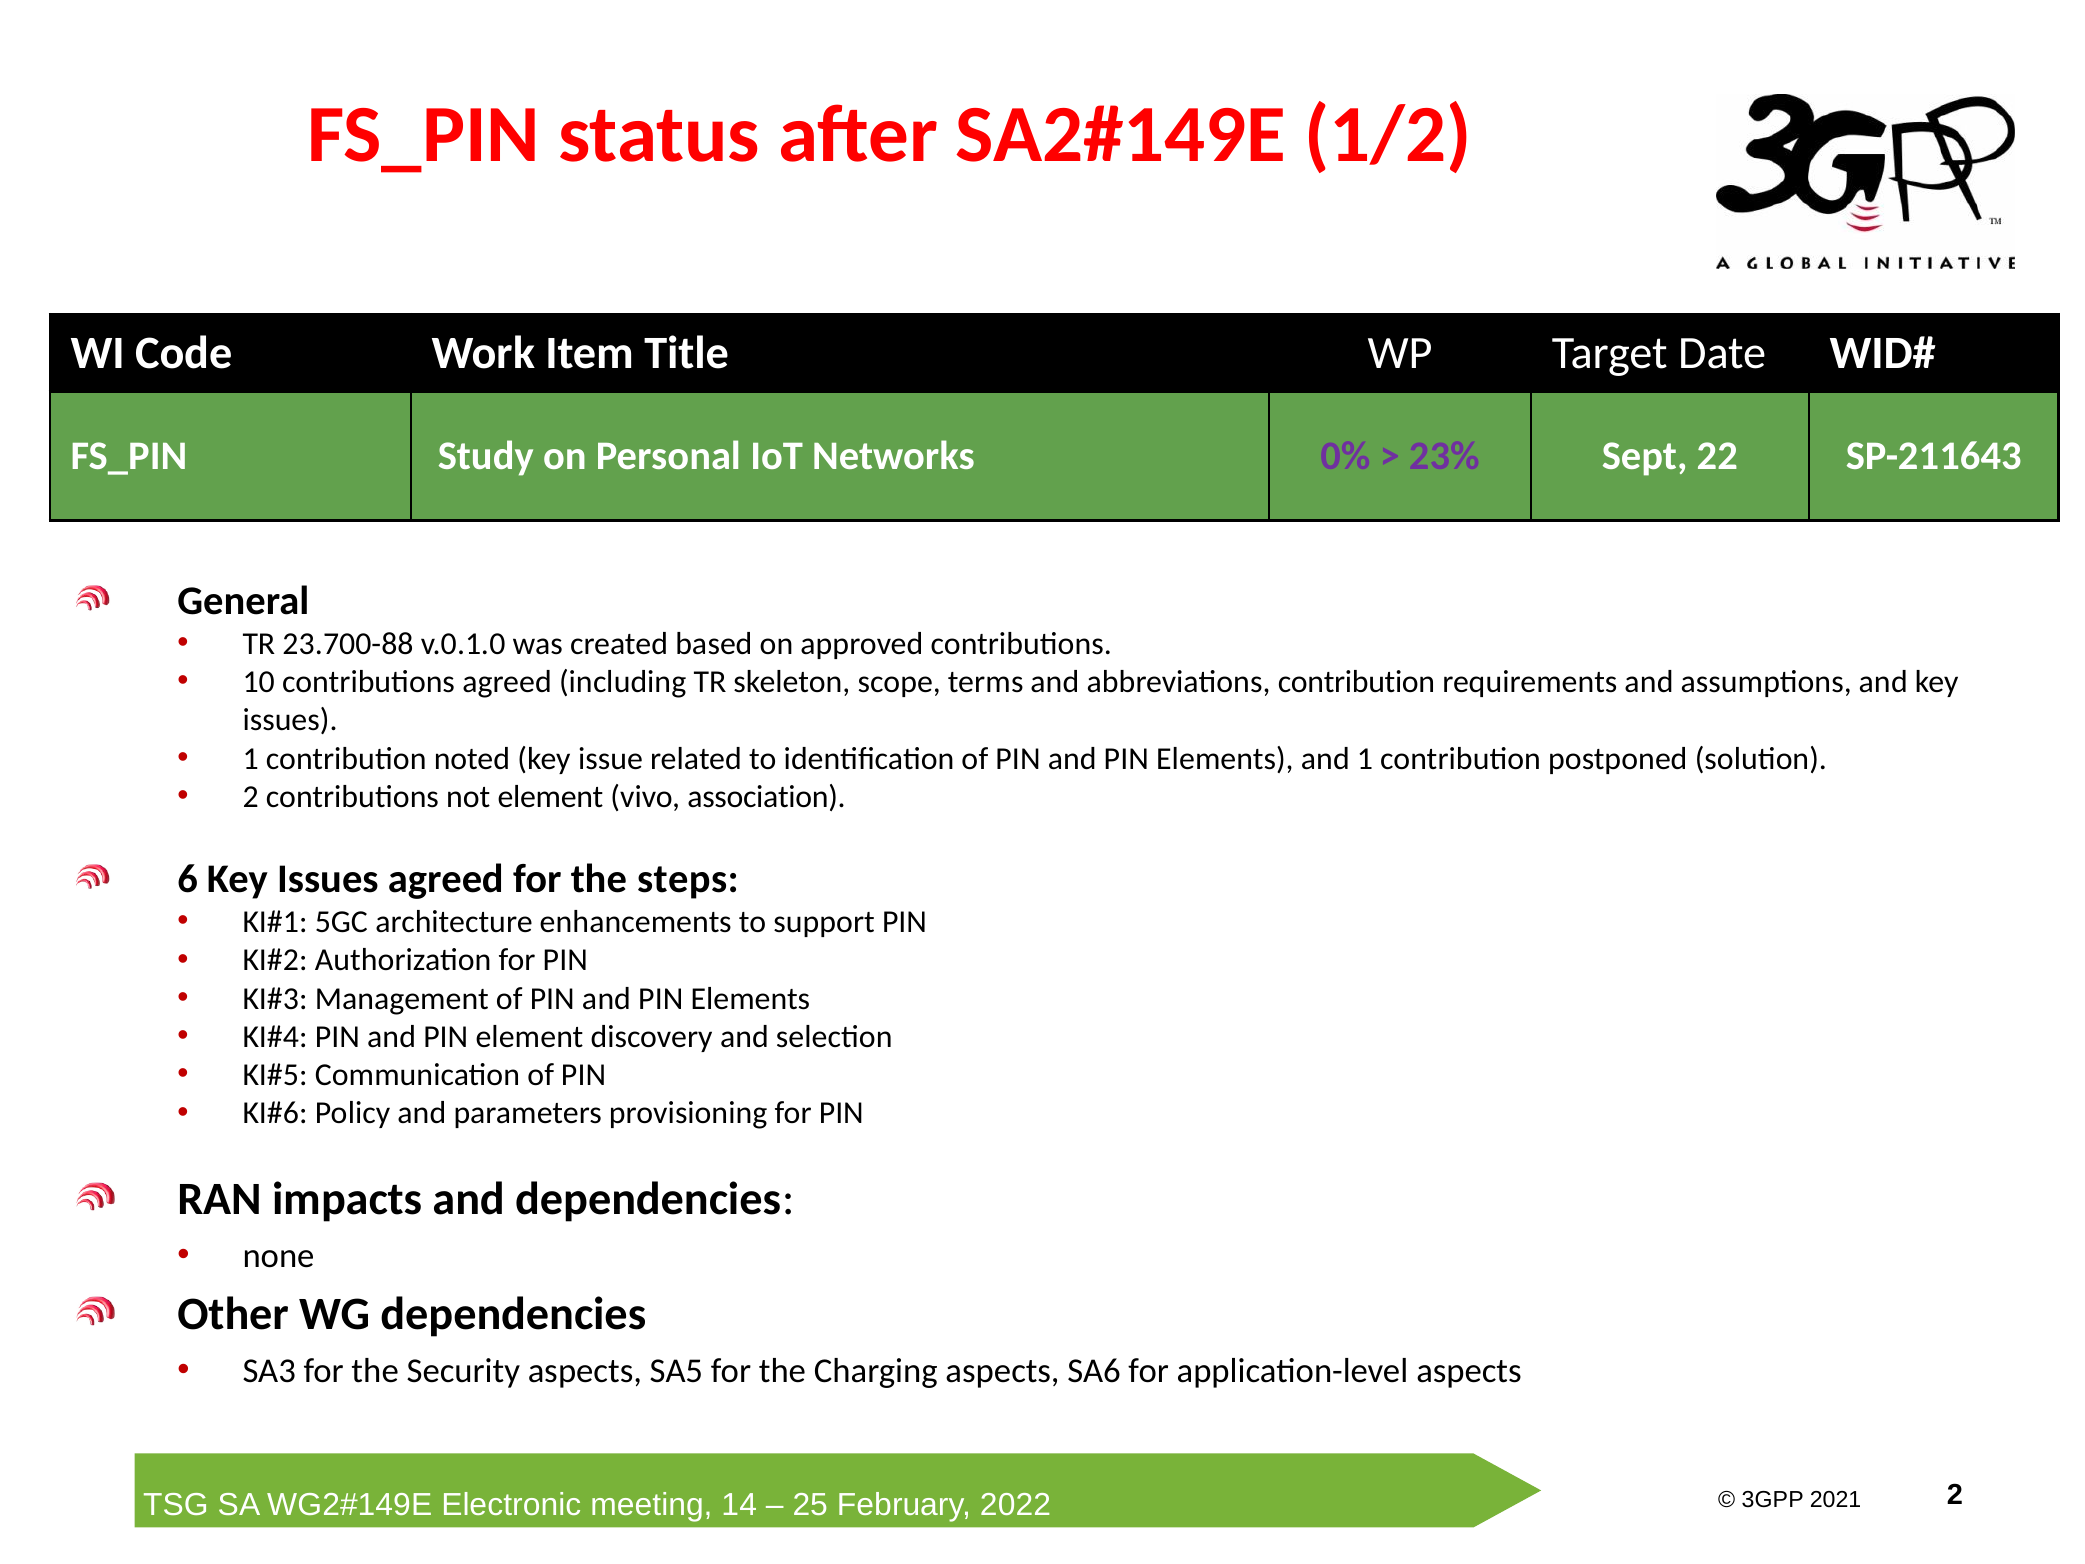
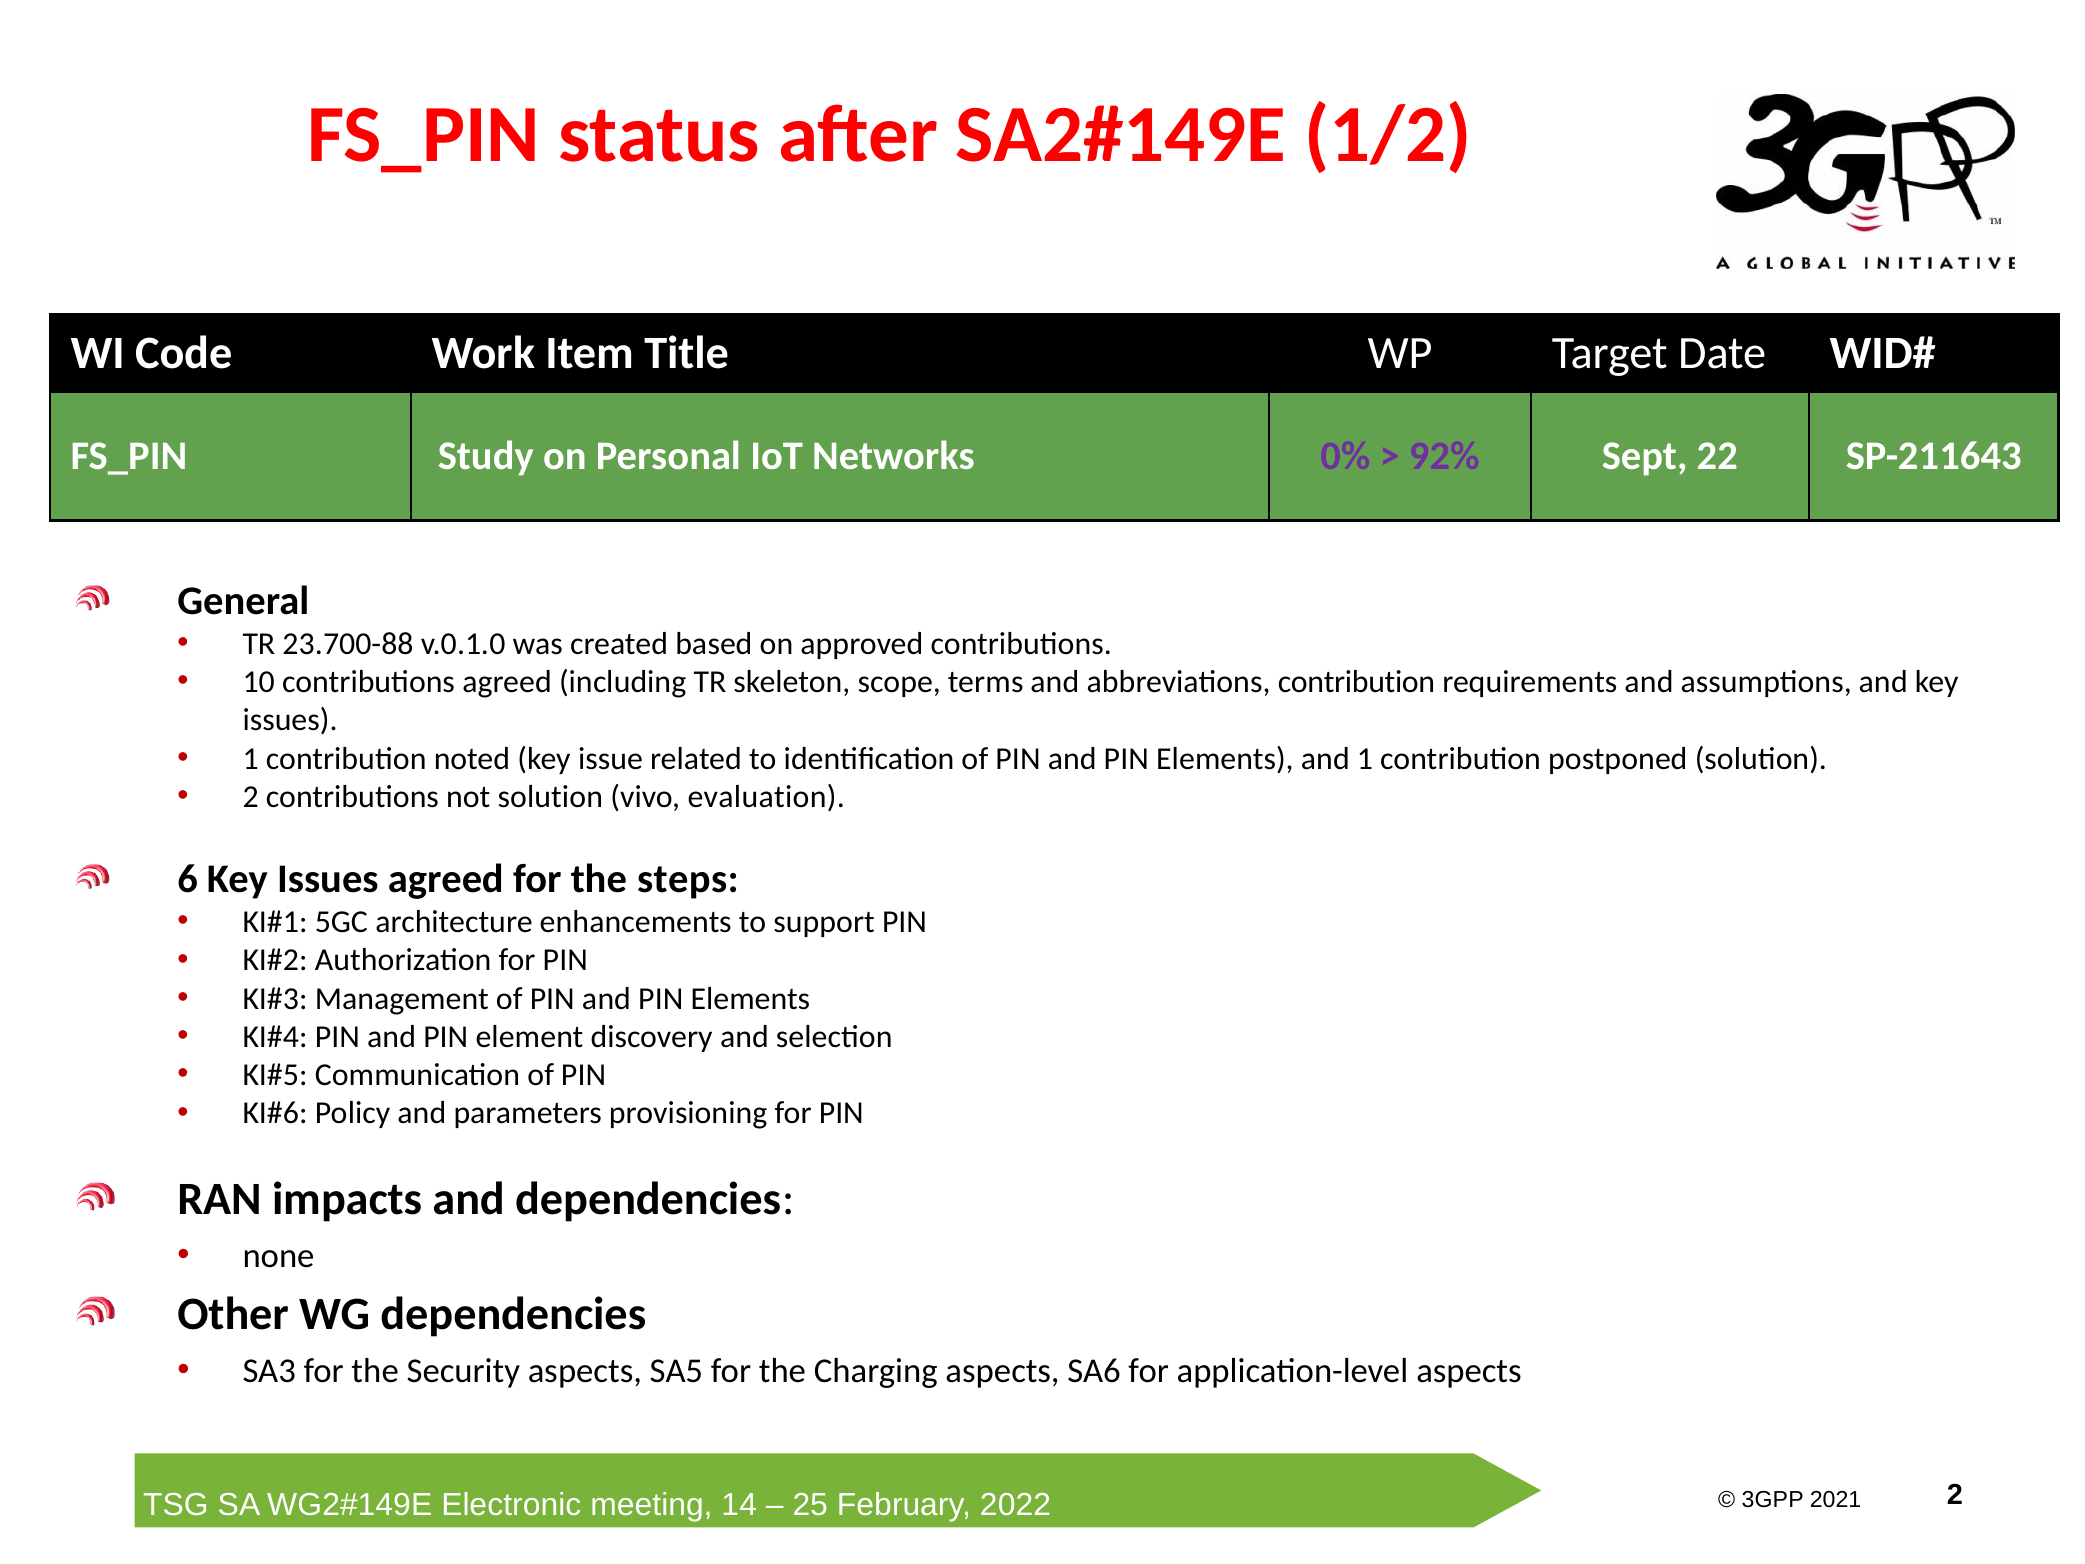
23%: 23% -> 92% (1444, 456)
not element: element -> solution (550, 797)
association: association -> evaluation (766, 797)
